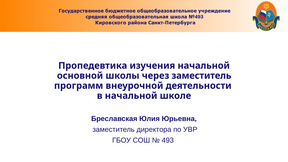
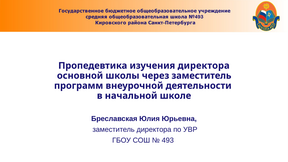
изучения начальной: начальной -> директора (204, 66)
